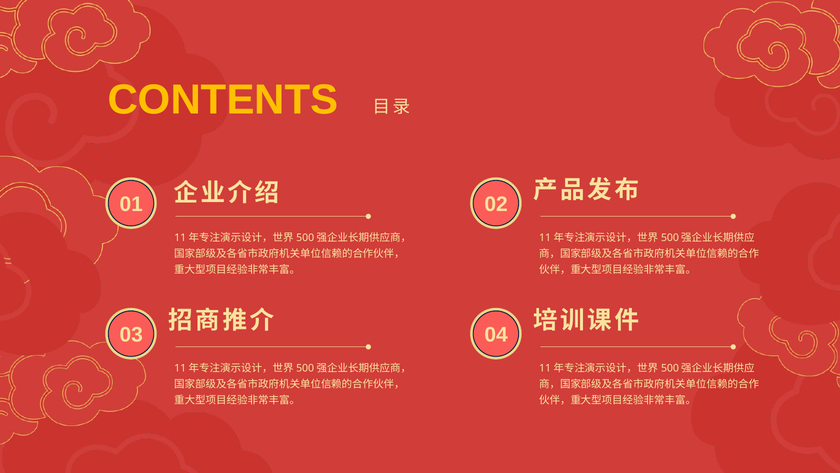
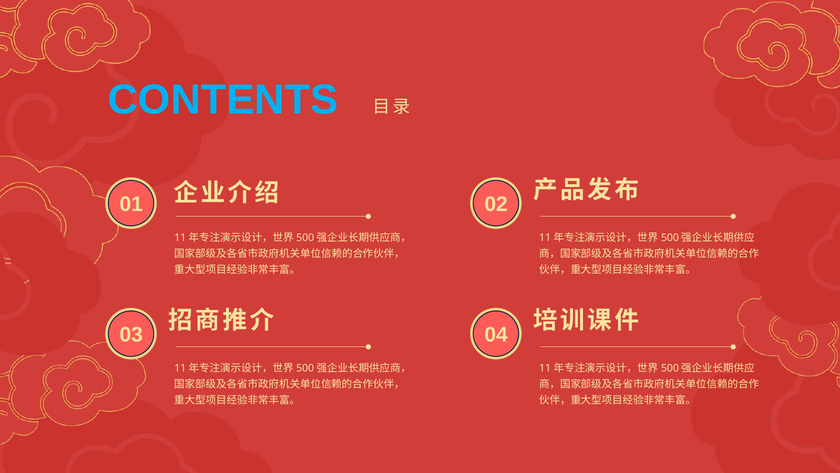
CONTENTS colour: yellow -> light blue (223, 100)
